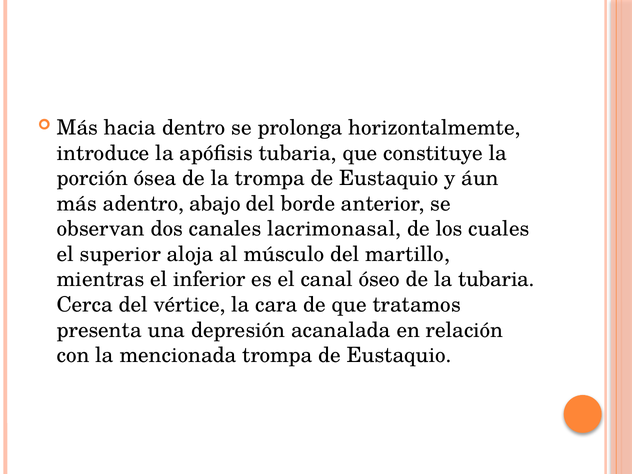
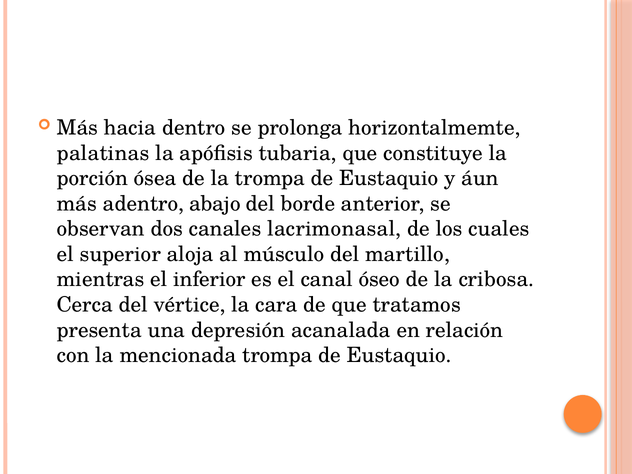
introduce: introduce -> palatinas (103, 153)
la tubaria: tubaria -> cribosa (496, 280)
